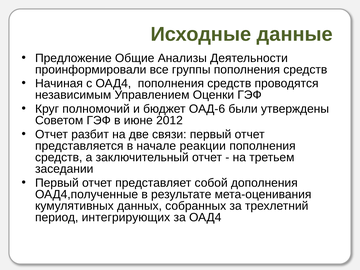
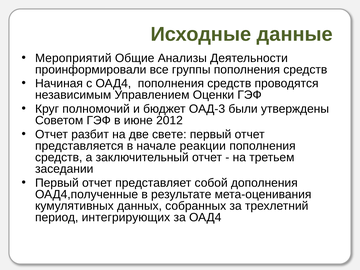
Предложение: Предложение -> Мероприятий (73, 58)
ОАД-6: ОАД-6 -> ОАД-3 (207, 109)
связи: связи -> свете (169, 134)
